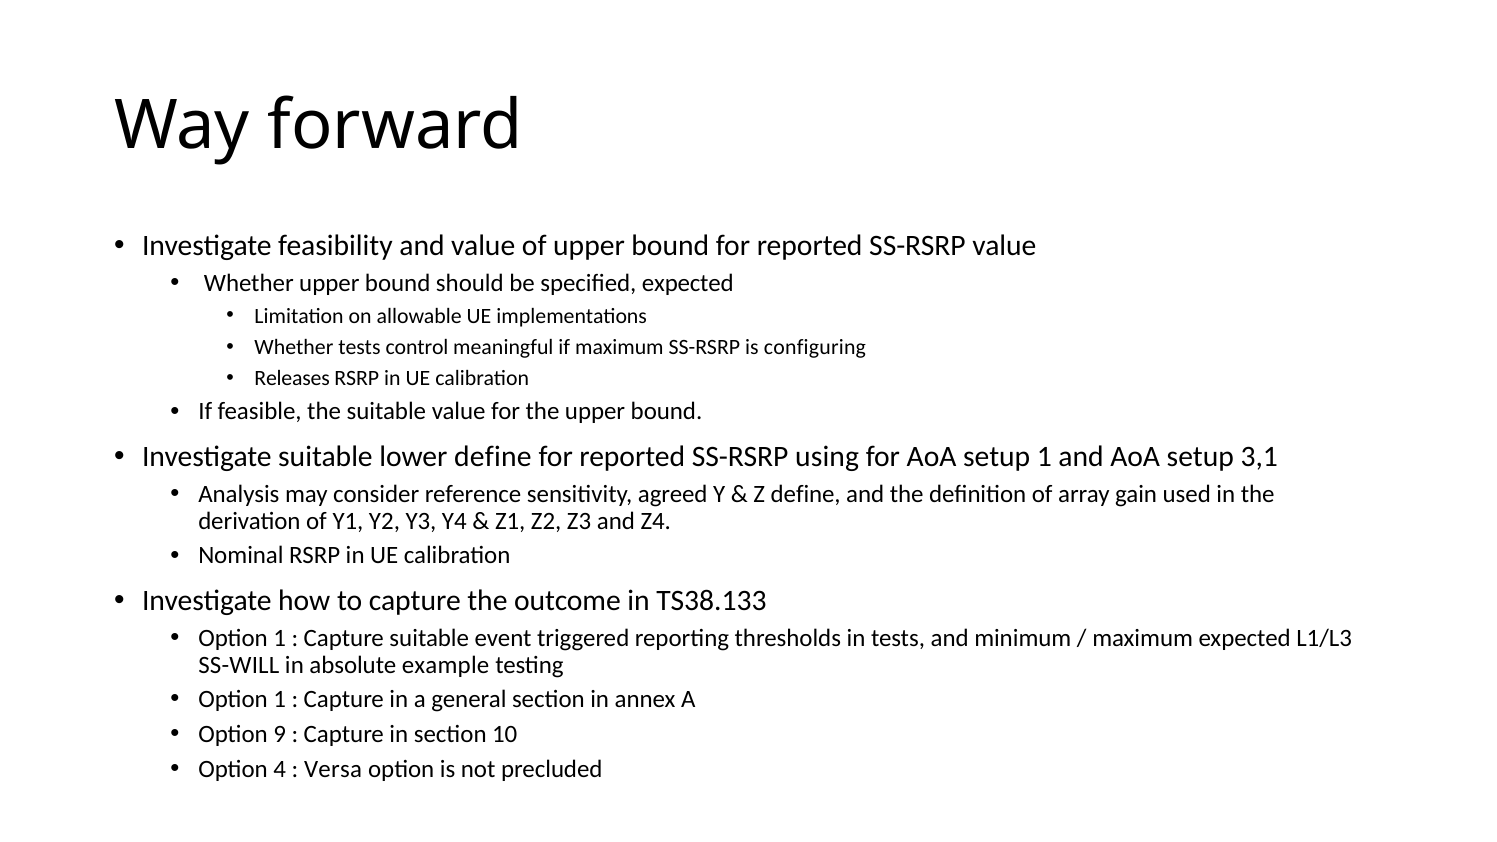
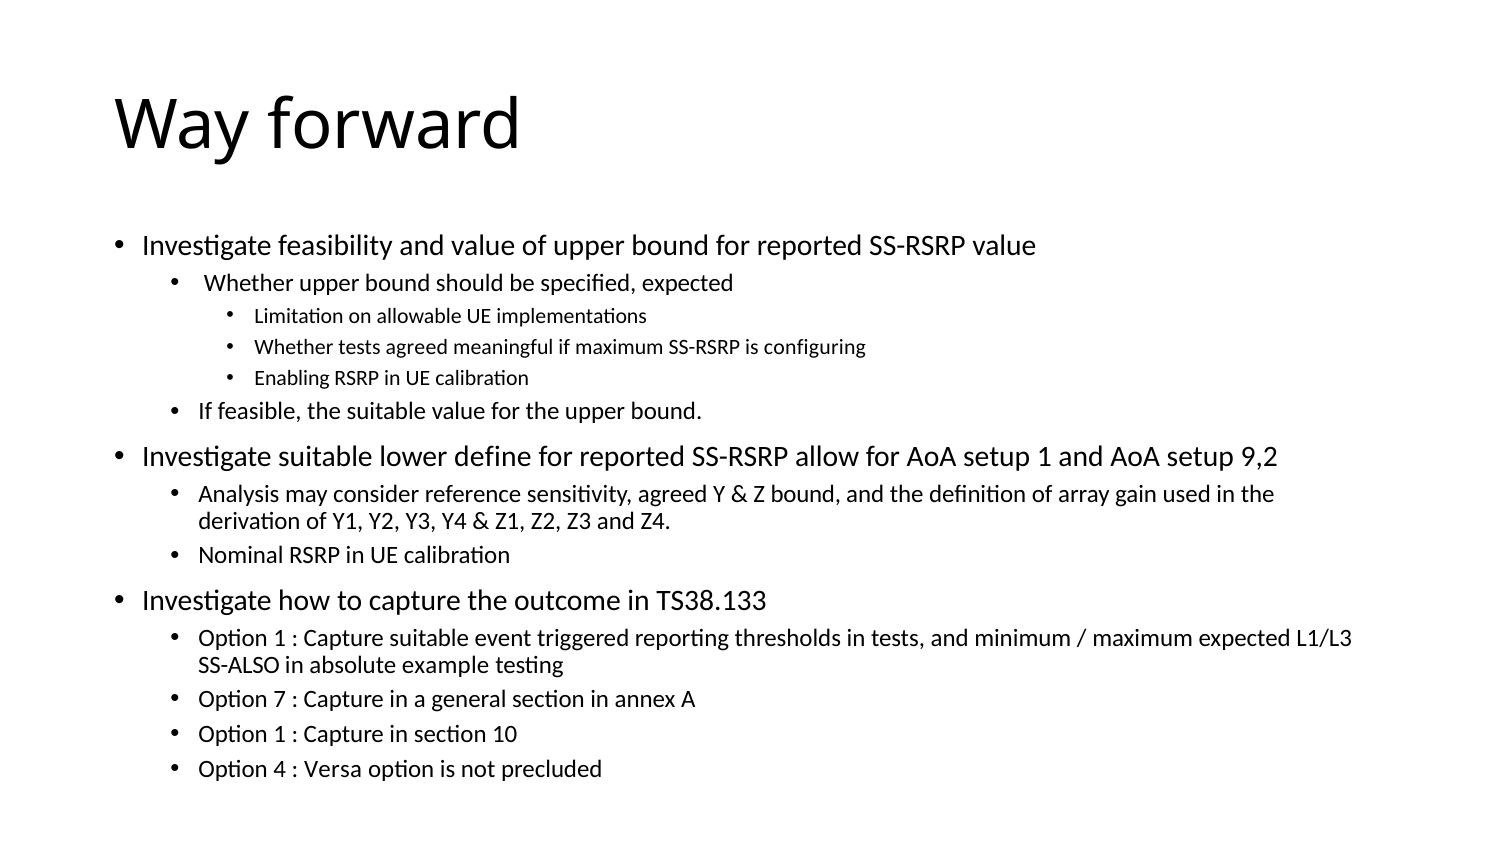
tests control: control -> agreed (417, 347)
Releases: Releases -> Enabling (292, 379)
using: using -> allow (827, 457)
3,1: 3,1 -> 9,2 (1259, 457)
Z define: define -> bound (806, 494)
SS-WILL: SS-WILL -> SS-ALSO (239, 665)
1: 1 -> 7 (280, 700)
9: 9 -> 1 (280, 734)
